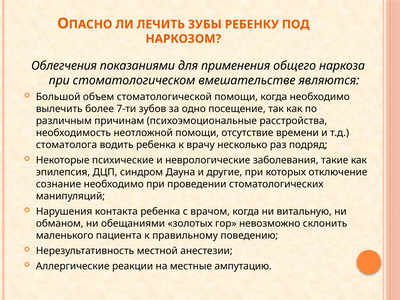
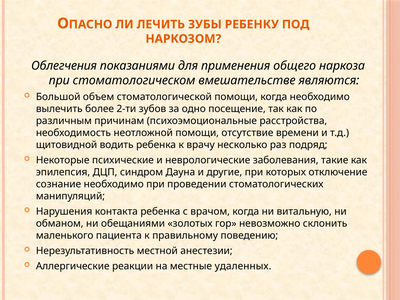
7-ти: 7-ти -> 2-ти (126, 109)
стоматолога: стоматолога -> щитовидной (67, 145)
ампутацию: ампутацию -> удаленных (243, 266)
